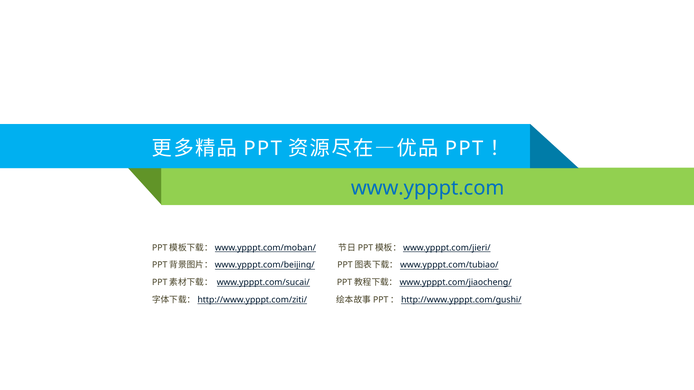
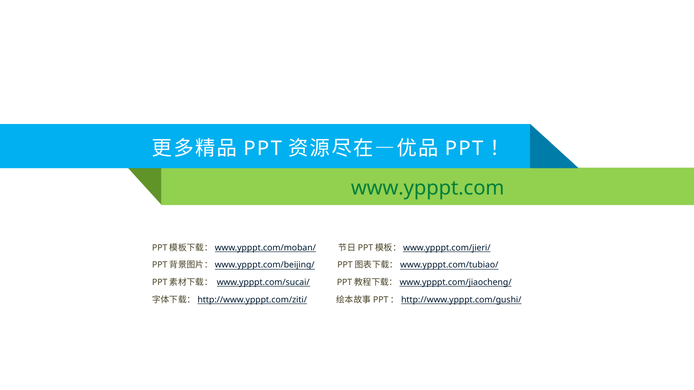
www.ypppt.com colour: blue -> green (428, 188)
